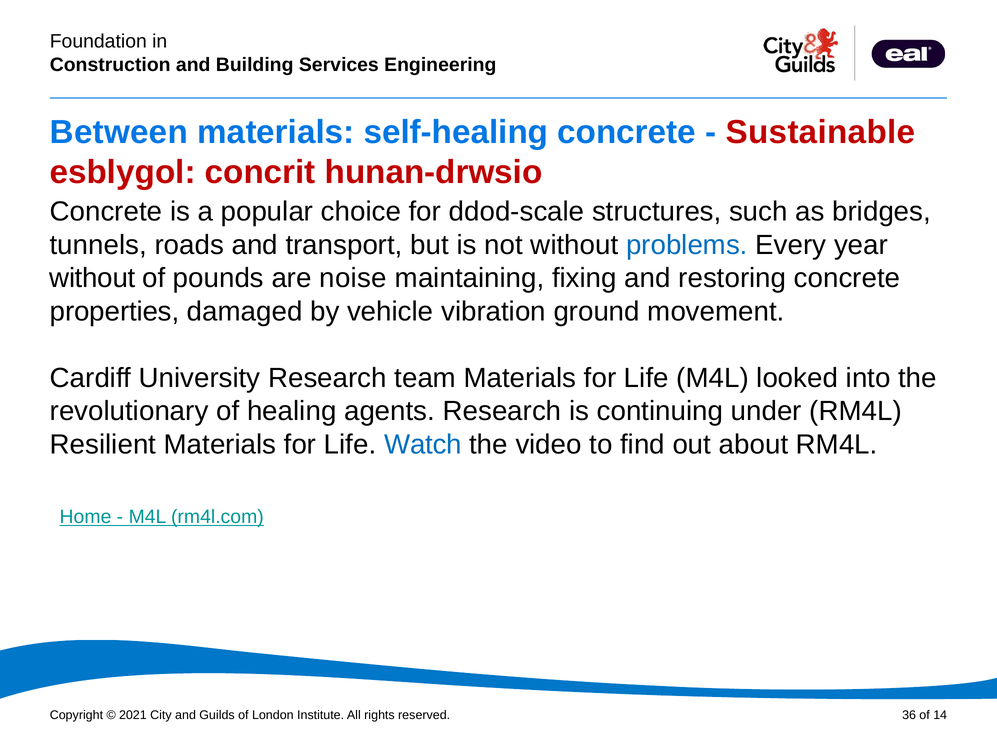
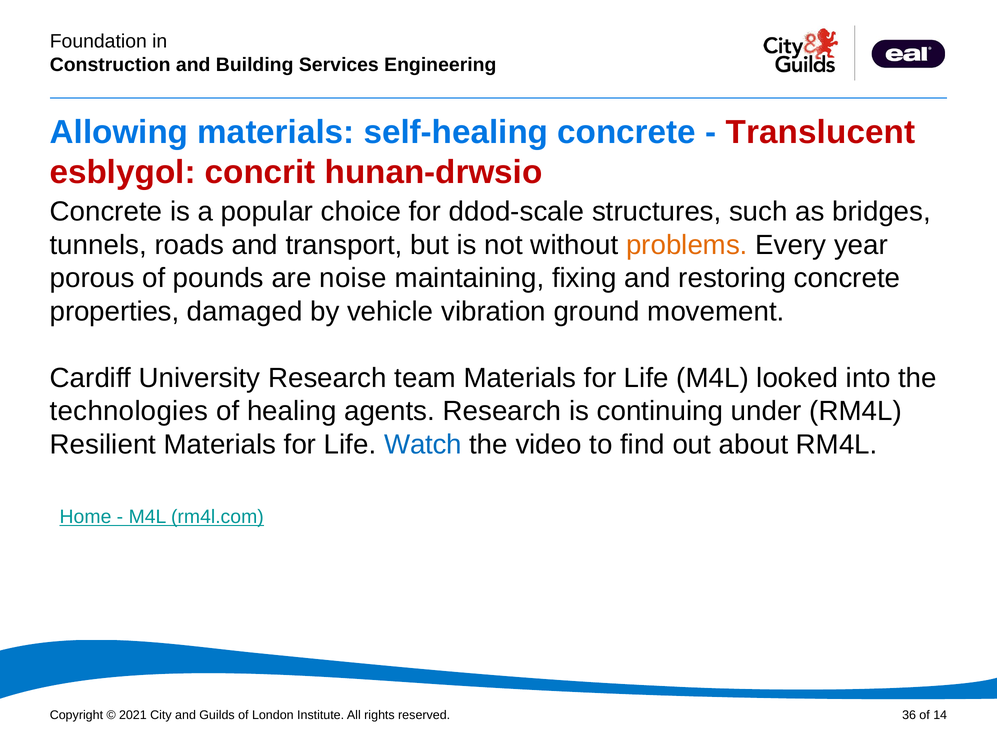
Between: Between -> Allowing (119, 132)
Sustainable: Sustainable -> Translucent (821, 132)
problems colour: blue -> orange (687, 245)
without: without -> porous (92, 278)
revolutionary: revolutionary -> technologies (129, 411)
